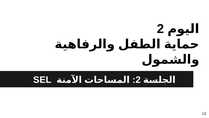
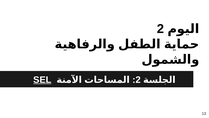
SEL underline: none -> present (42, 79)
